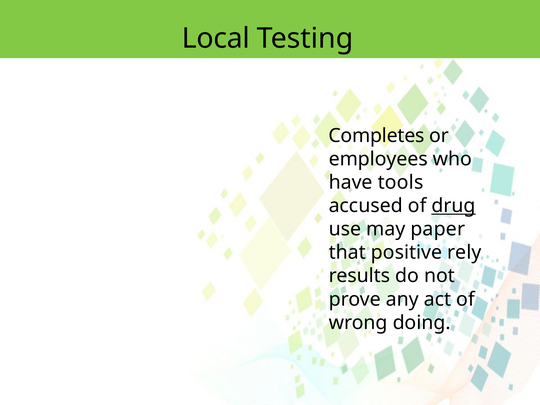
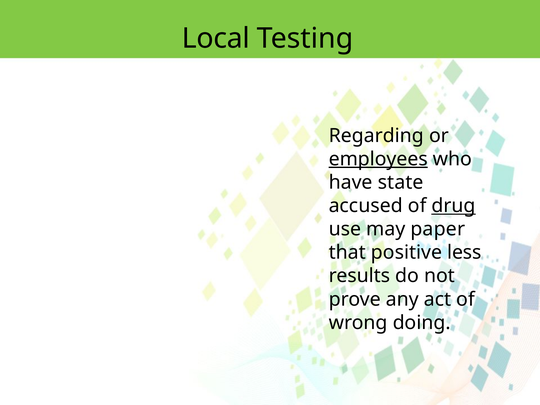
Completes: Completes -> Regarding (376, 136)
employees underline: none -> present (378, 159)
tools: tools -> state (401, 182)
rely: rely -> less (464, 253)
